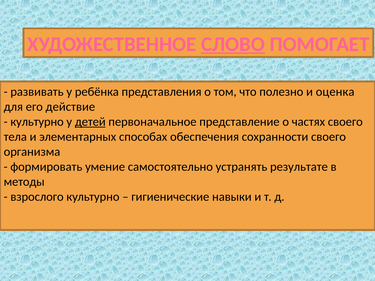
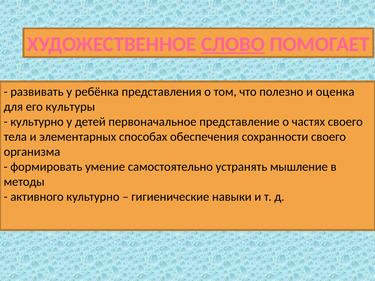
действие: действие -> культуры (70, 107)
детей underline: present -> none (90, 122)
результате: результате -> мышление (299, 167)
взрослого: взрослого -> активного (37, 197)
